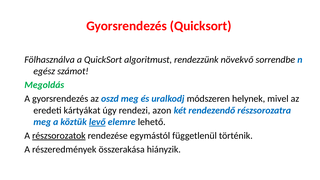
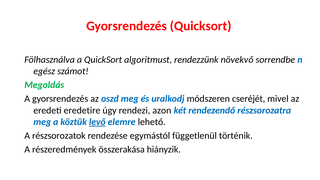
helynek: helynek -> cseréjét (249, 99)
kártyákat: kártyákat -> eredetire (82, 110)
részsorozatok underline: present -> none (59, 136)
